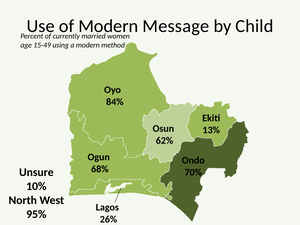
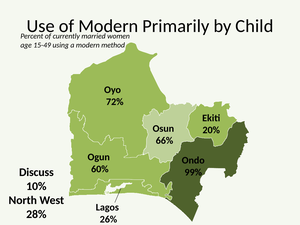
Message: Message -> Primarily (176, 26)
84%: 84% -> 72% (115, 102)
13%: 13% -> 20% (211, 130)
62%: 62% -> 66% (164, 140)
68%: 68% -> 60% (100, 169)
Unsure: Unsure -> Discuss (36, 172)
70%: 70% -> 99% (193, 172)
95%: 95% -> 28% (36, 214)
